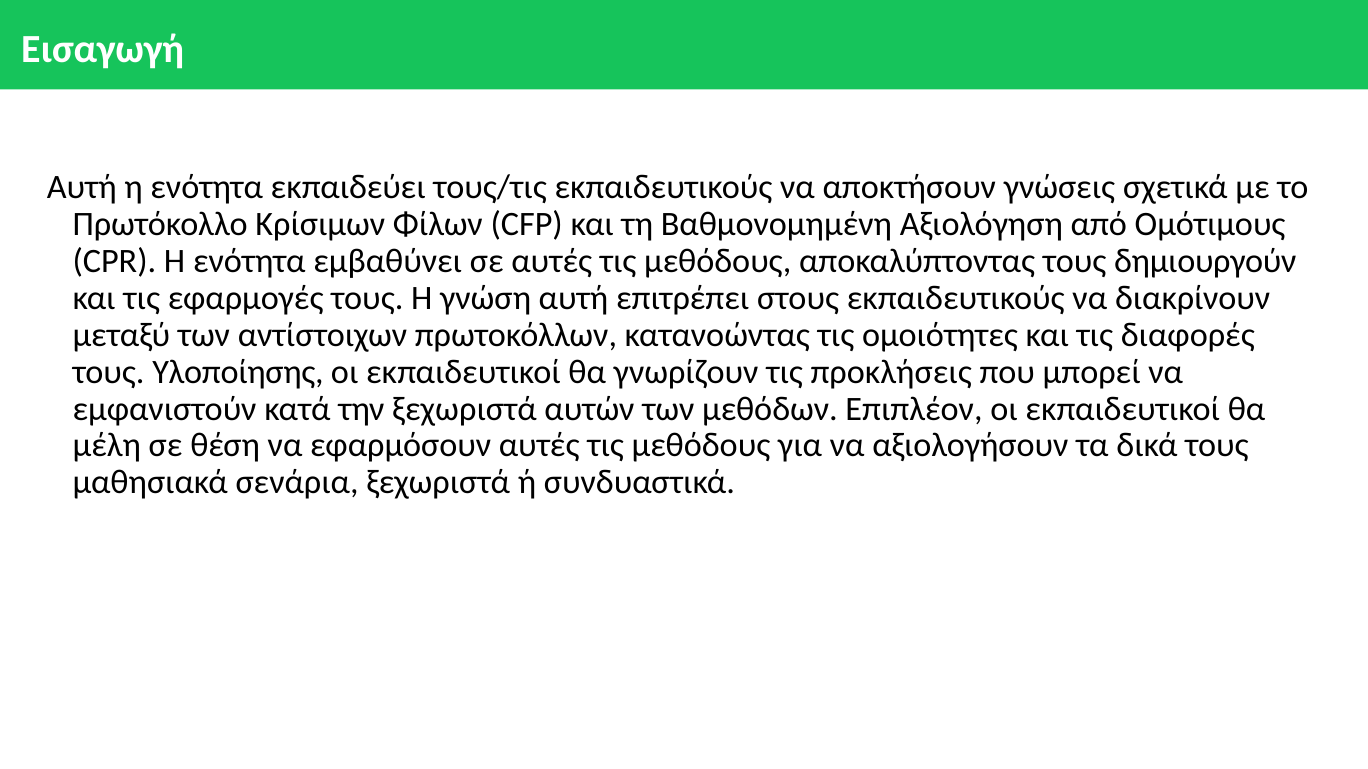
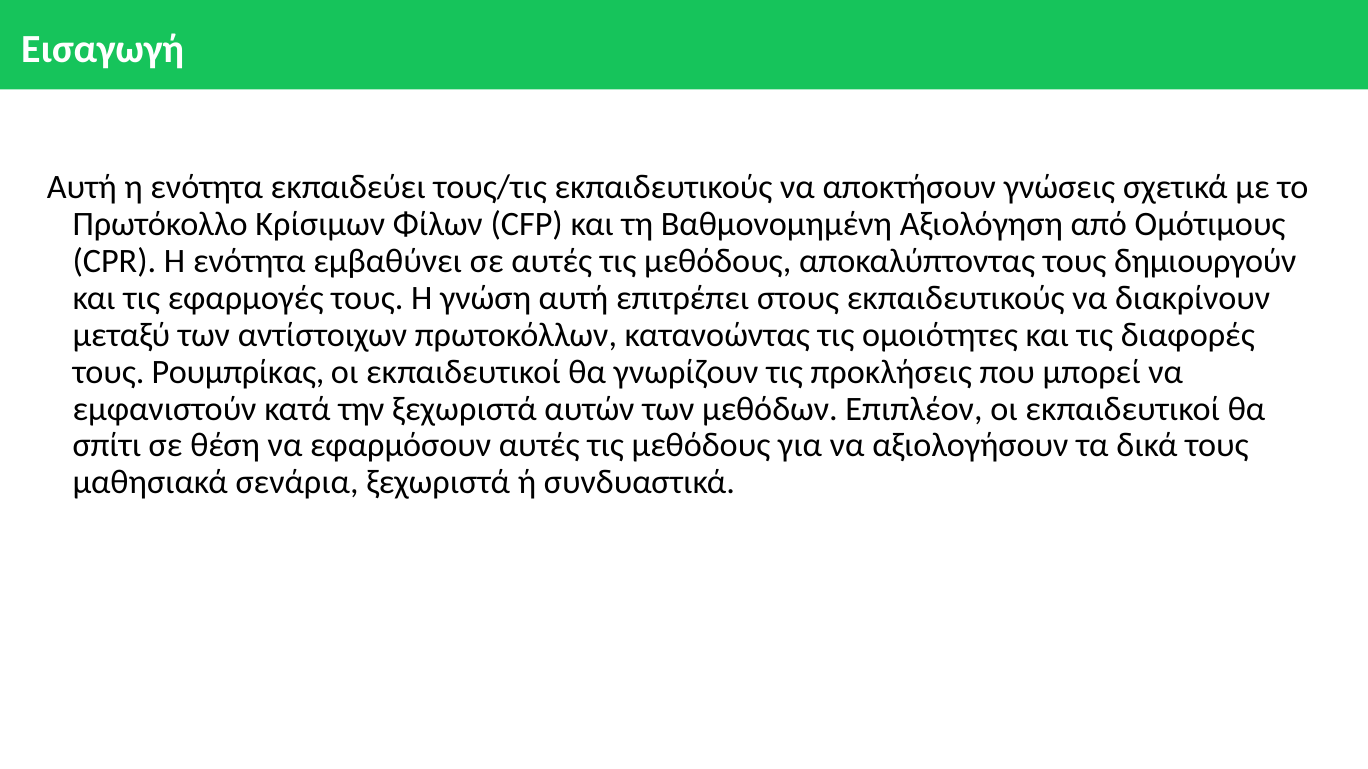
Υλοποίησης: Υλοποίησης -> Ρουμπρίκας (238, 372)
μέλη: μέλη -> σπίτι (107, 446)
